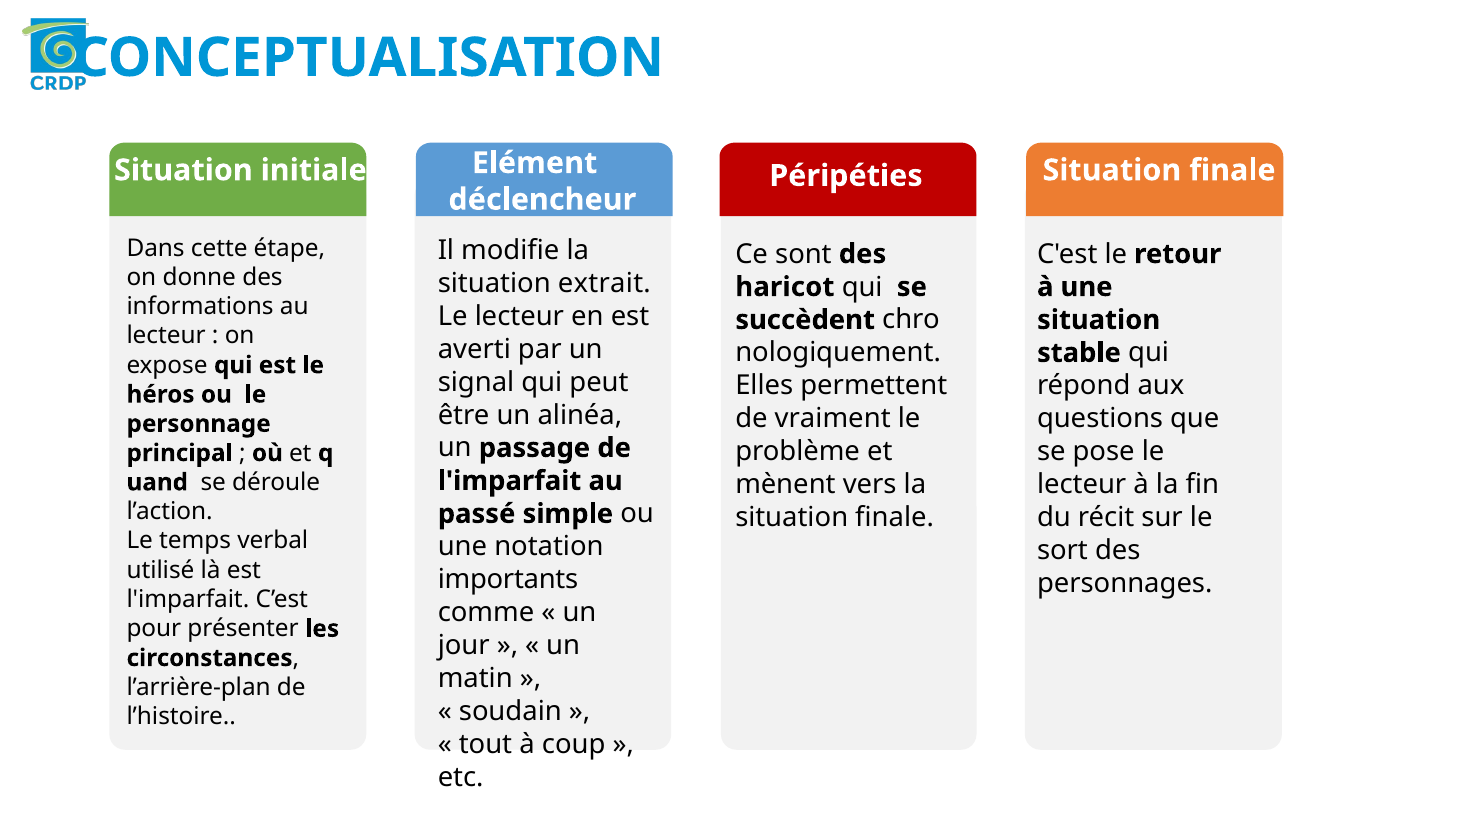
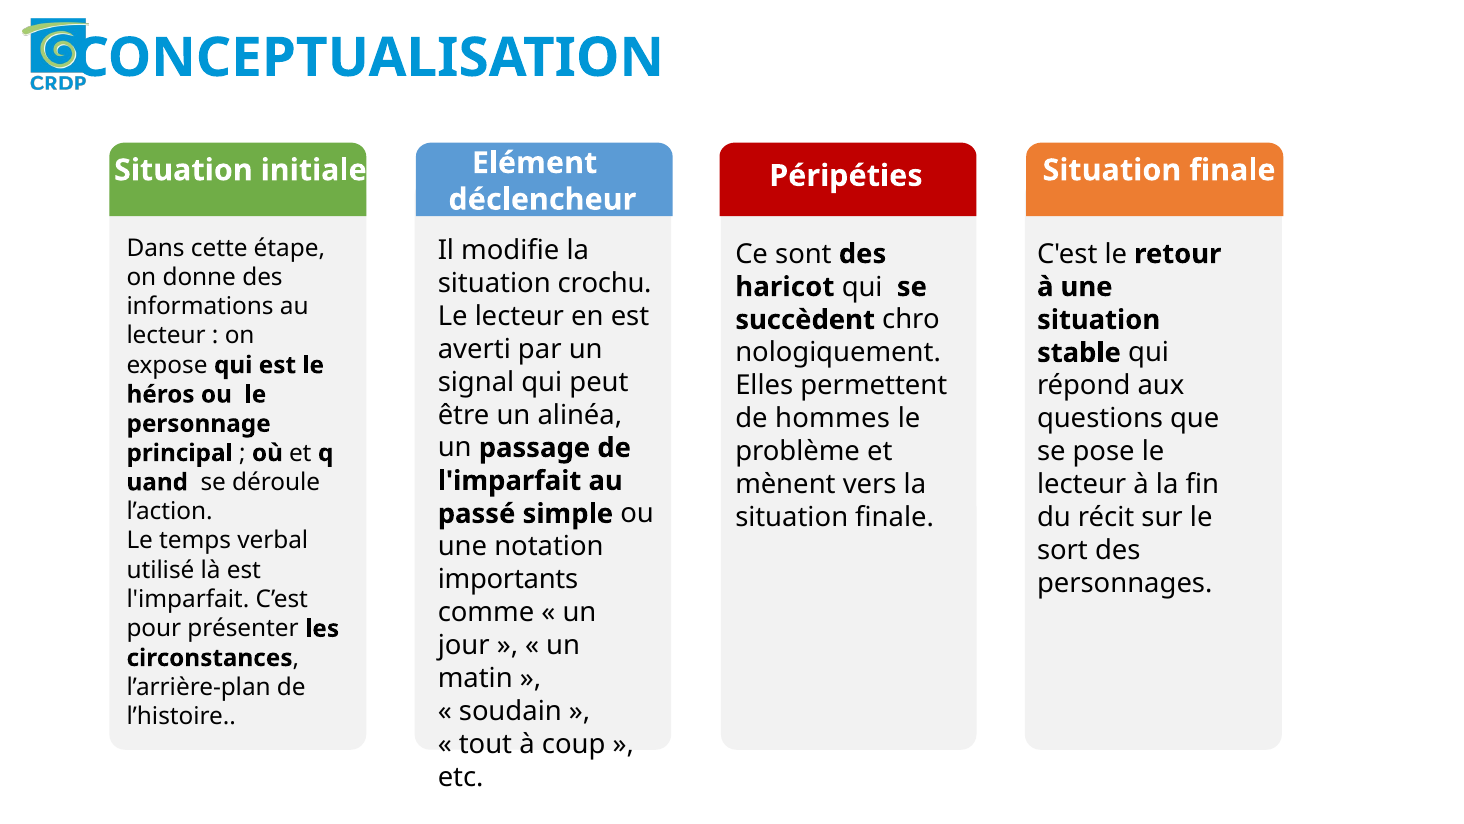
extrait: extrait -> crochu (605, 283)
vraiment: vraiment -> hommes (833, 419)
